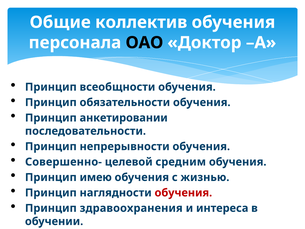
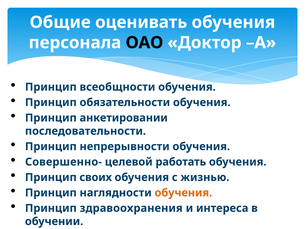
коллектив: коллектив -> оценивать (141, 22)
средним: средним -> работать (181, 162)
имею: имею -> своих (96, 177)
обучения colour: red -> orange (183, 193)
